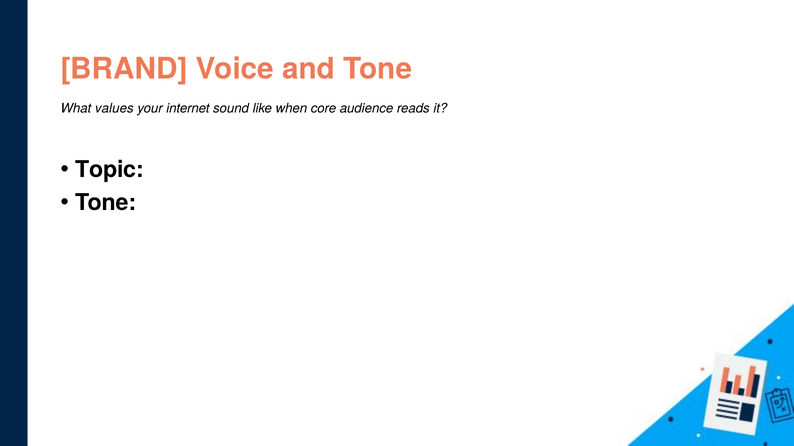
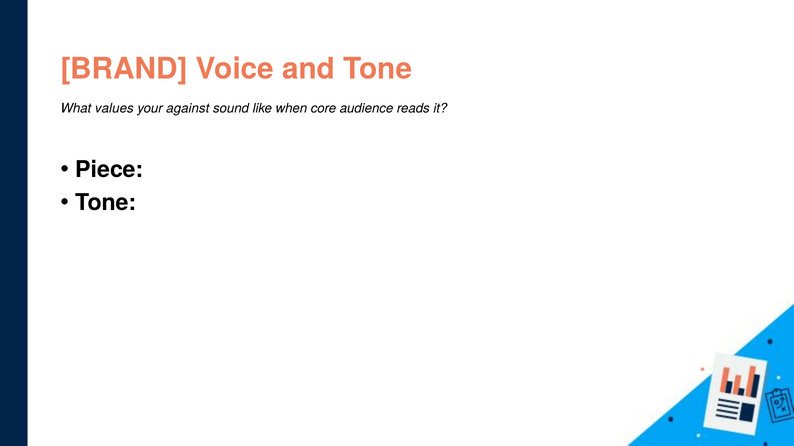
internet: internet -> against (188, 109)
Topic: Topic -> Piece (109, 170)
